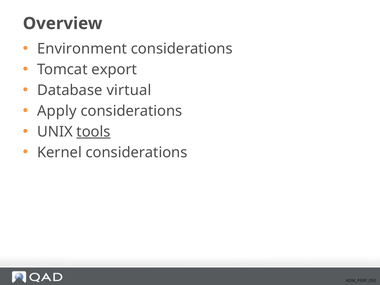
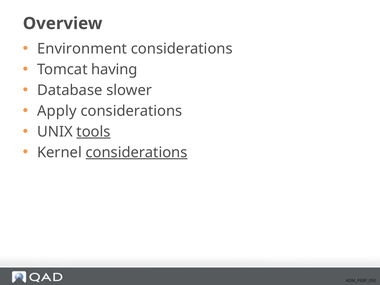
export: export -> having (114, 70)
virtual: virtual -> slower (129, 90)
considerations underline: none -> present (137, 152)
